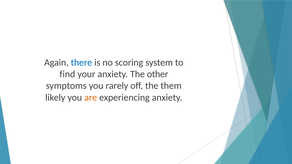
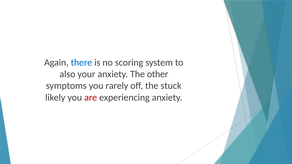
find: find -> also (67, 74)
them: them -> stuck (171, 86)
are colour: orange -> red (91, 98)
